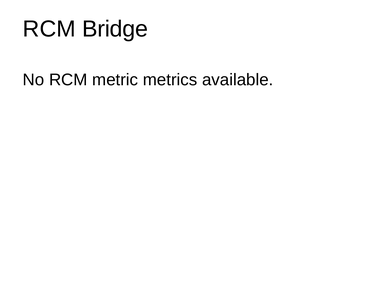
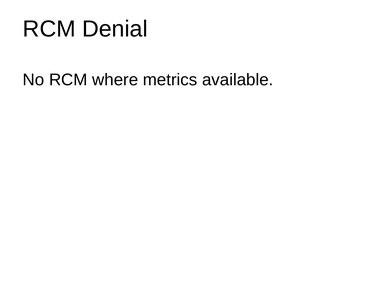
Bridge: Bridge -> Denial (115, 29)
metric: metric -> where (115, 80)
